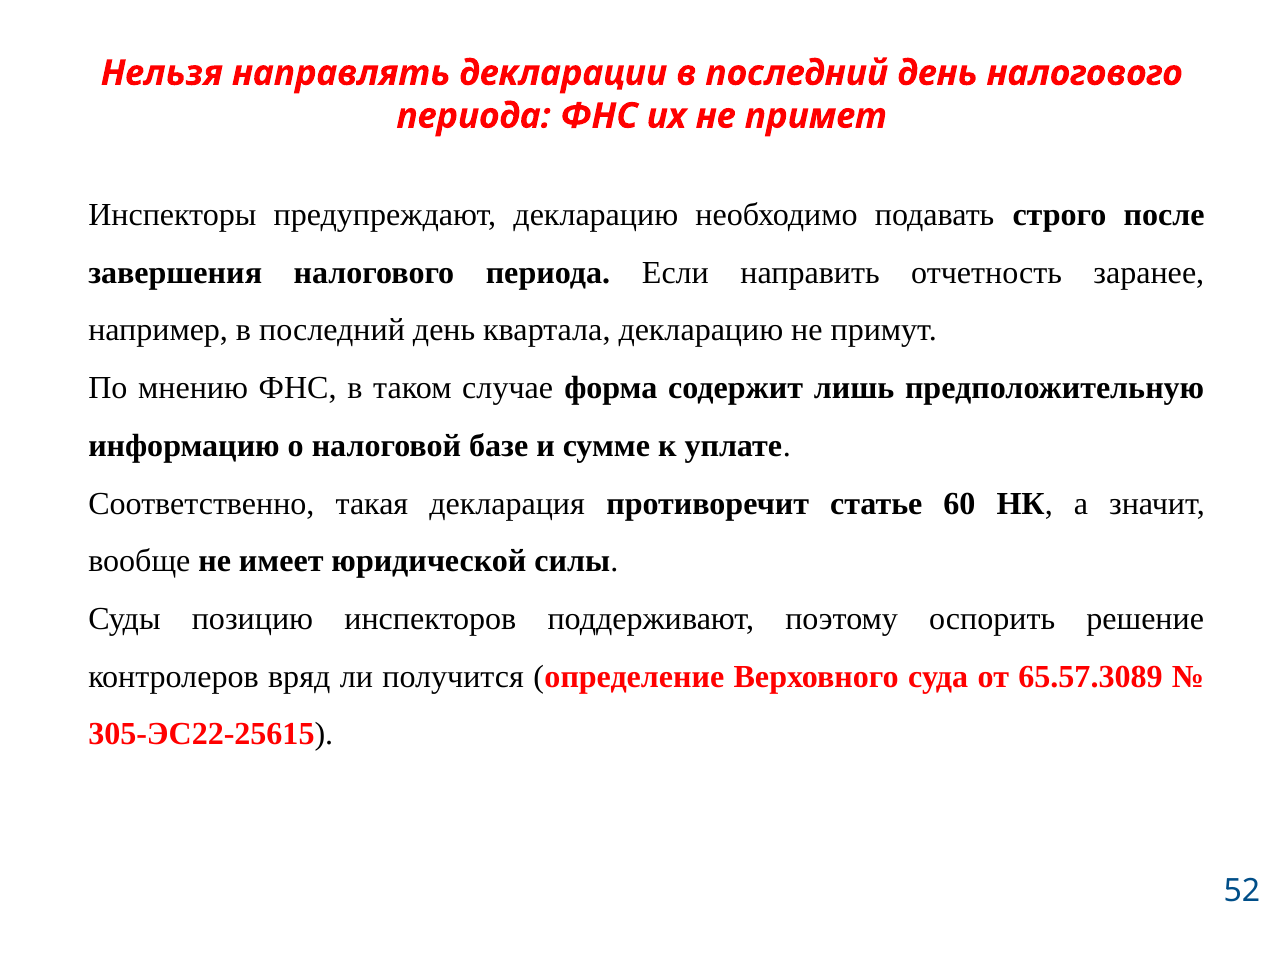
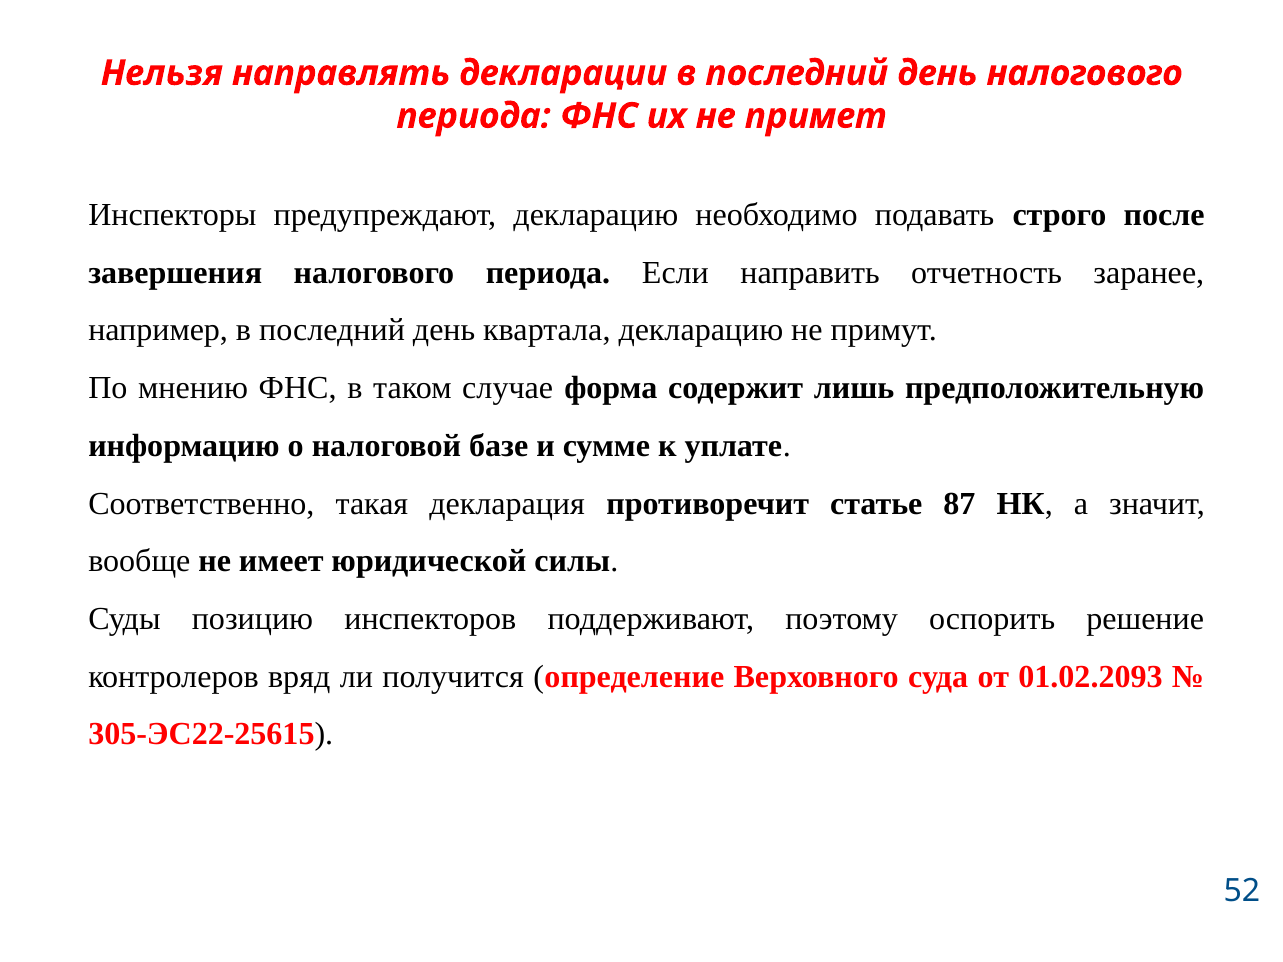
60: 60 -> 87 (959, 504)
65.57.3089: 65.57.3089 -> 01.02.2093 (1091, 677)
